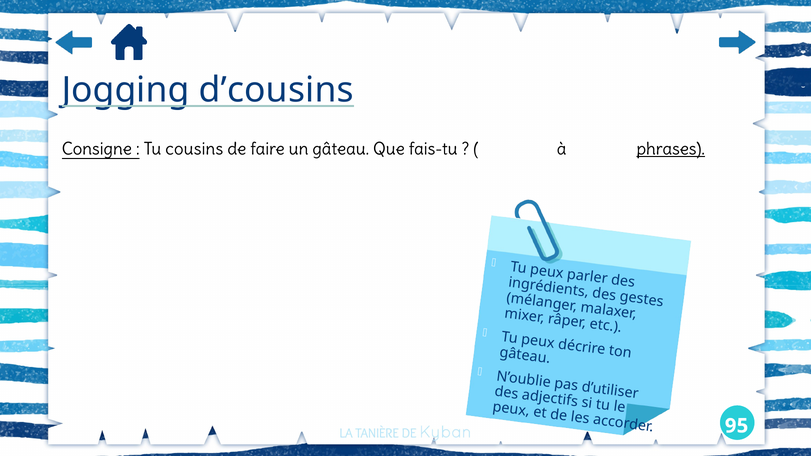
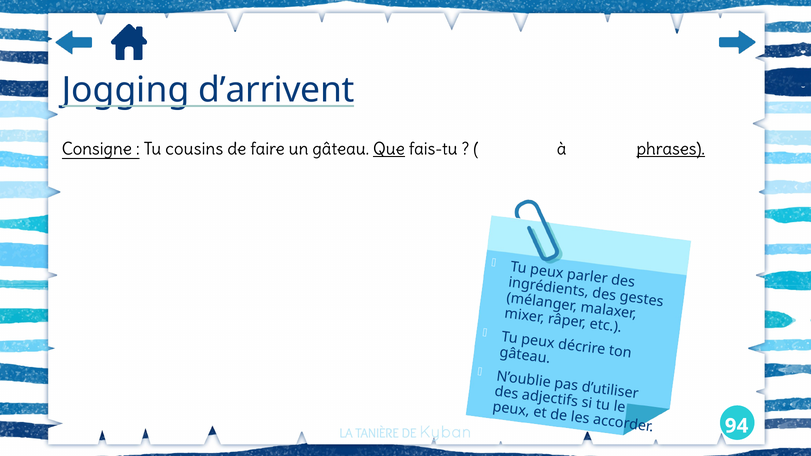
d’cousins: d’cousins -> d’arrivent (277, 90)
Que underline: none -> present (389, 149)
95: 95 -> 94 (737, 426)
